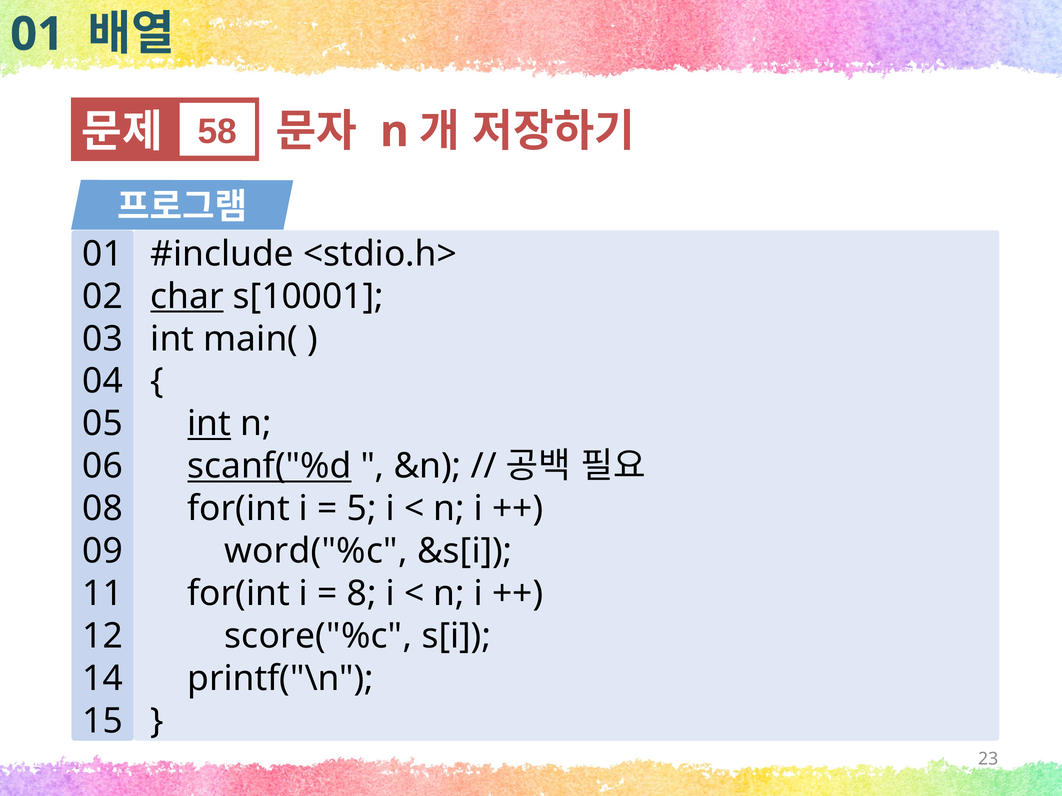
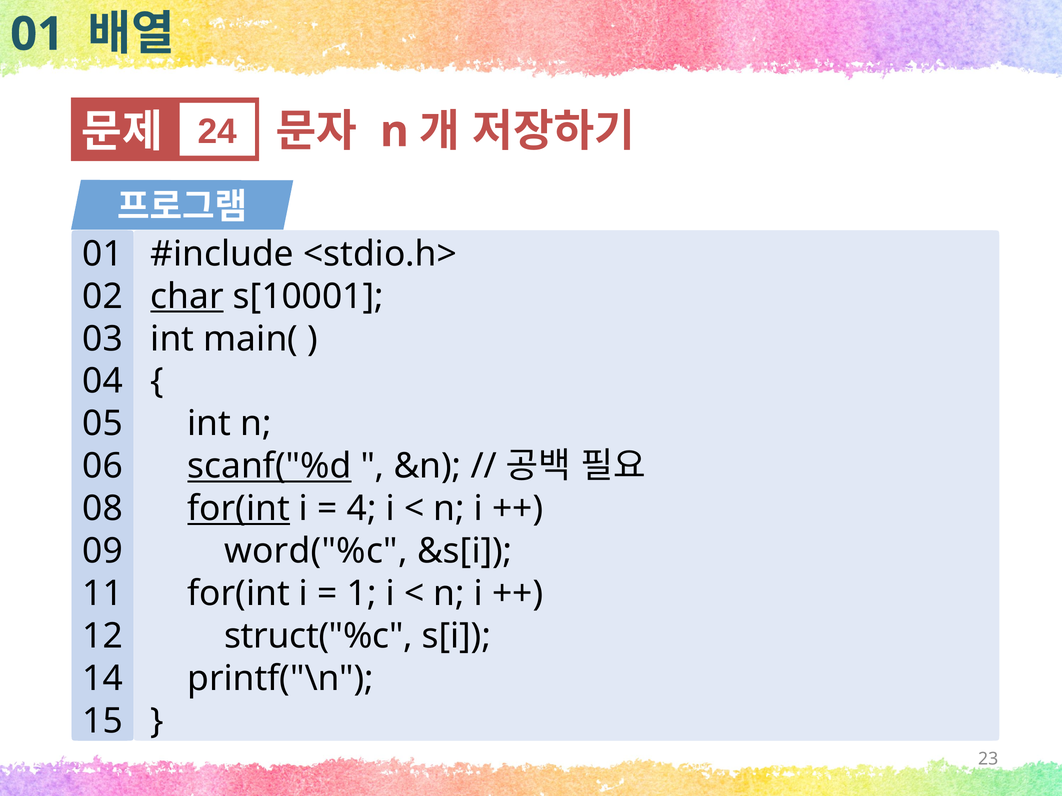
58: 58 -> 24 (217, 132)
int underline: present -> none (209, 424)
for(int underline: none -> present (239, 509)
5: 5 -> 4 (362, 509)
8: 8 -> 1 (362, 594)
score("%c: score("%c -> struct("%c (318, 636)
